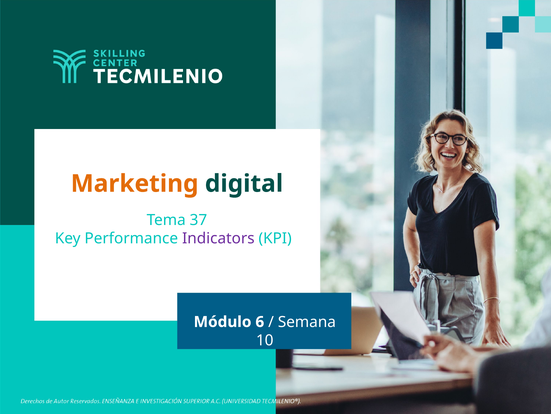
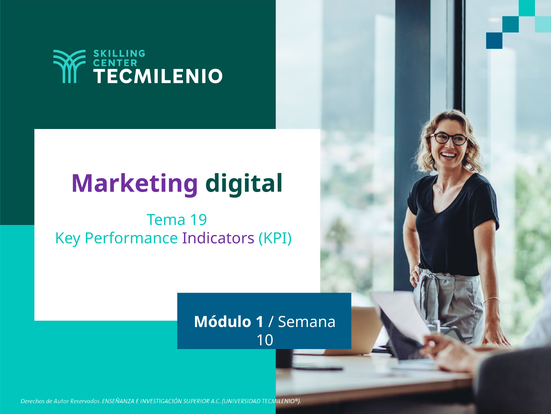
Marketing colour: orange -> purple (135, 183)
37: 37 -> 19 (198, 220)
6: 6 -> 1 (260, 321)
